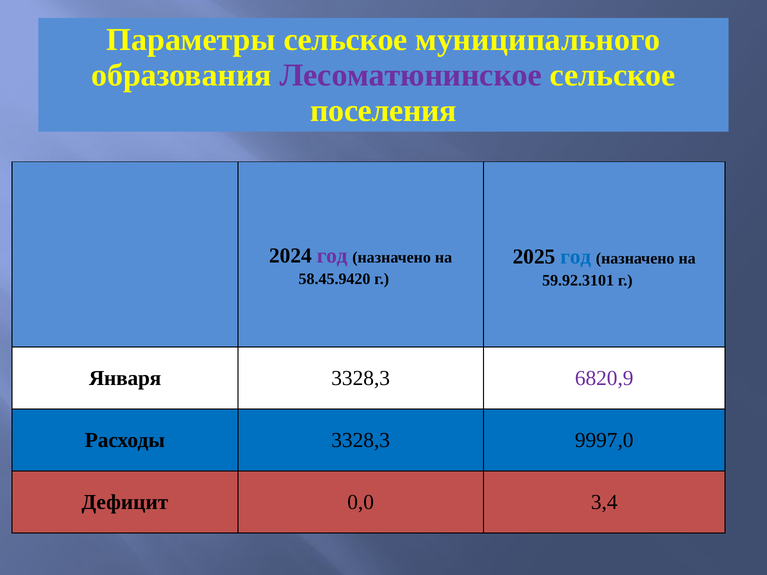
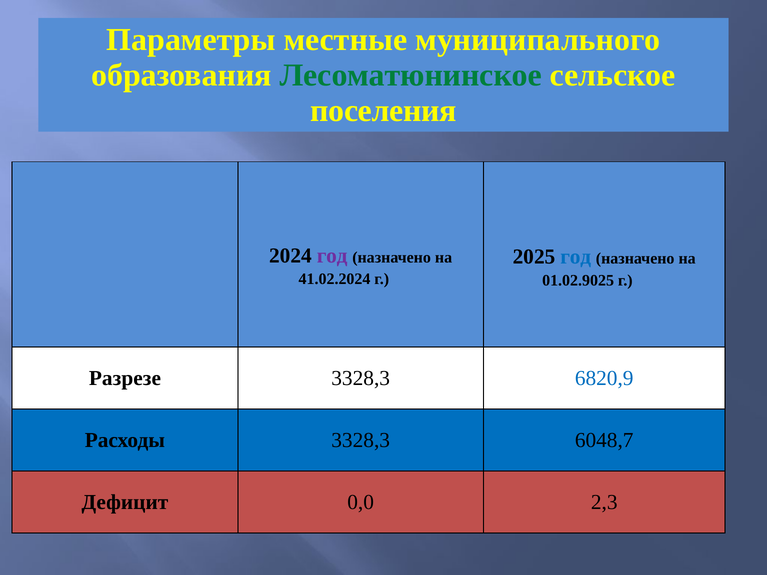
Параметры сельское: сельское -> местные (345, 40)
Лесоматюнинское colour: purple -> green (411, 75)
58.45.9420: 58.45.9420 -> 41.02.2024 (335, 279)
59.92.3101: 59.92.3101 -> 01.02.9025 (578, 280)
Января: Января -> Разрезе (125, 378)
6820,9 colour: purple -> blue (604, 378)
9997,0: 9997,0 -> 6048,7 (604, 440)
3,4: 3,4 -> 2,3 (604, 502)
